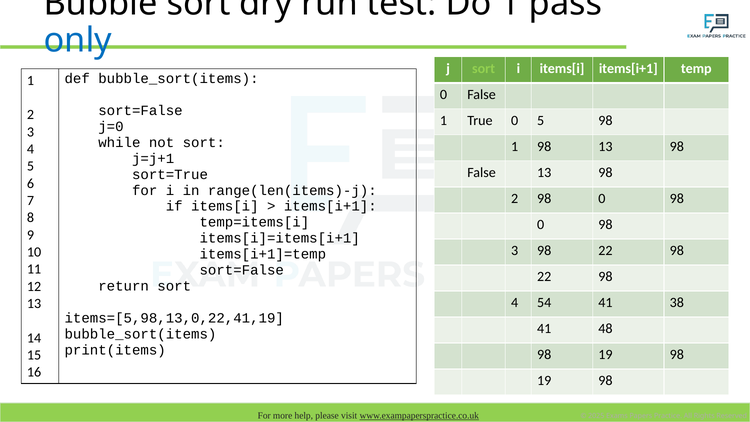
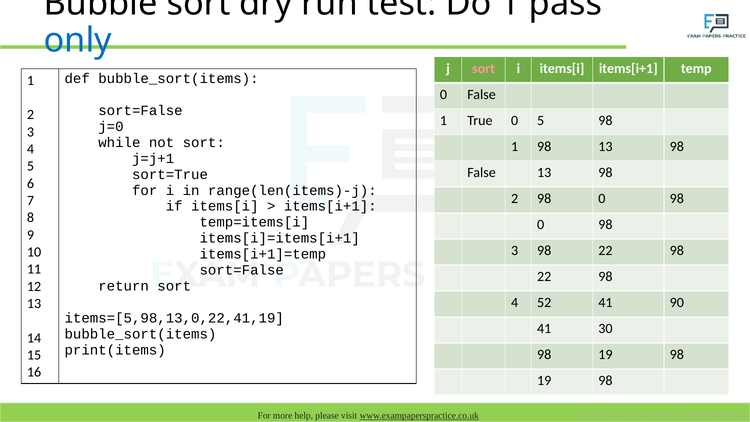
sort colour: light green -> pink (484, 68)
54: 54 -> 52 (544, 302)
38: 38 -> 90 (677, 302)
48: 48 -> 30 (605, 328)
